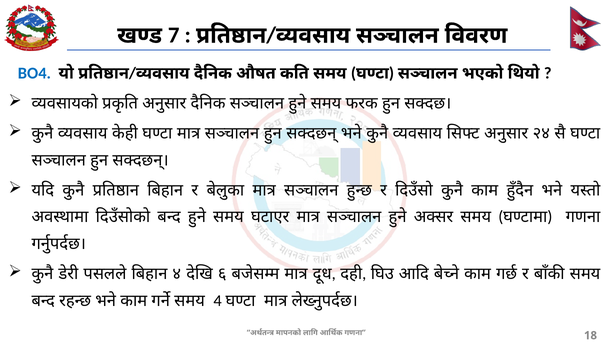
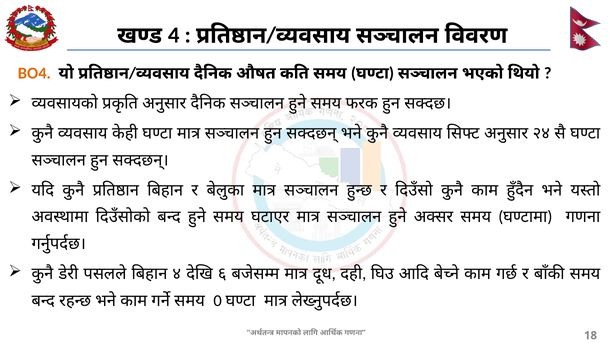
7: 7 -> 4 (174, 35)
BO4 colour: blue -> orange (34, 73)
4: 4 -> 0 (218, 300)
